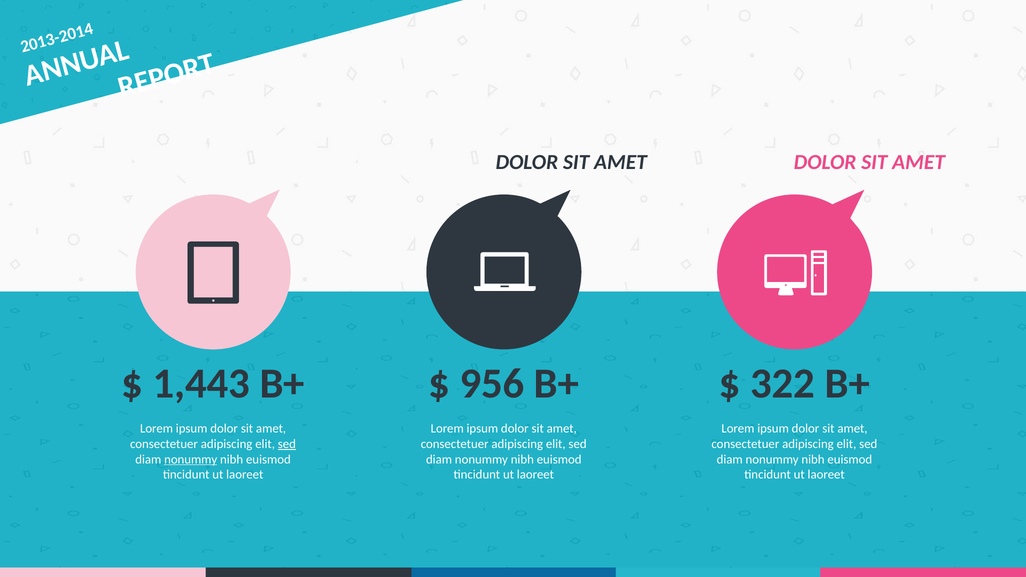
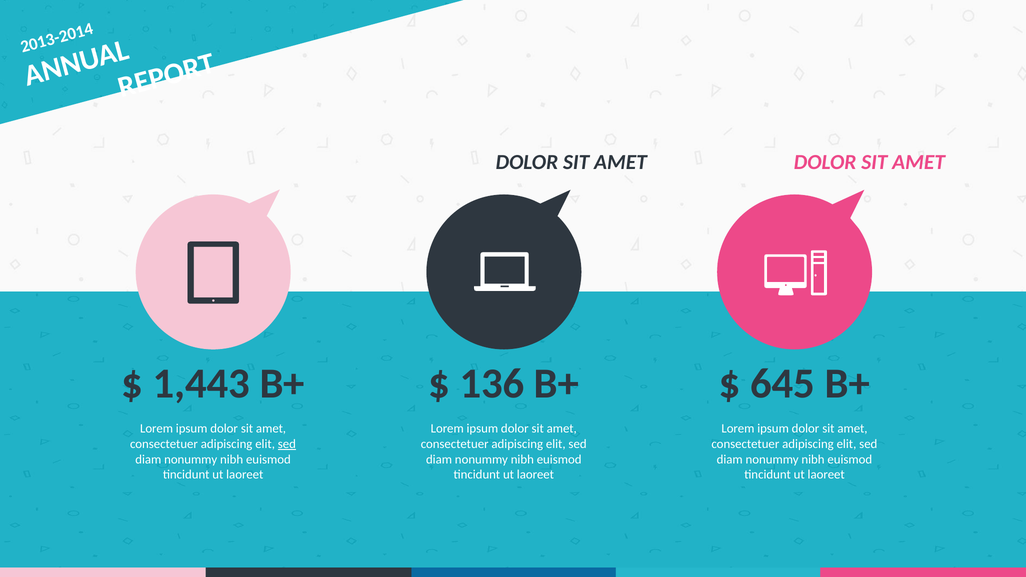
956: 956 -> 136 (492, 384)
322: 322 -> 645 (783, 384)
nonummy underline: present -> none (191, 459)
